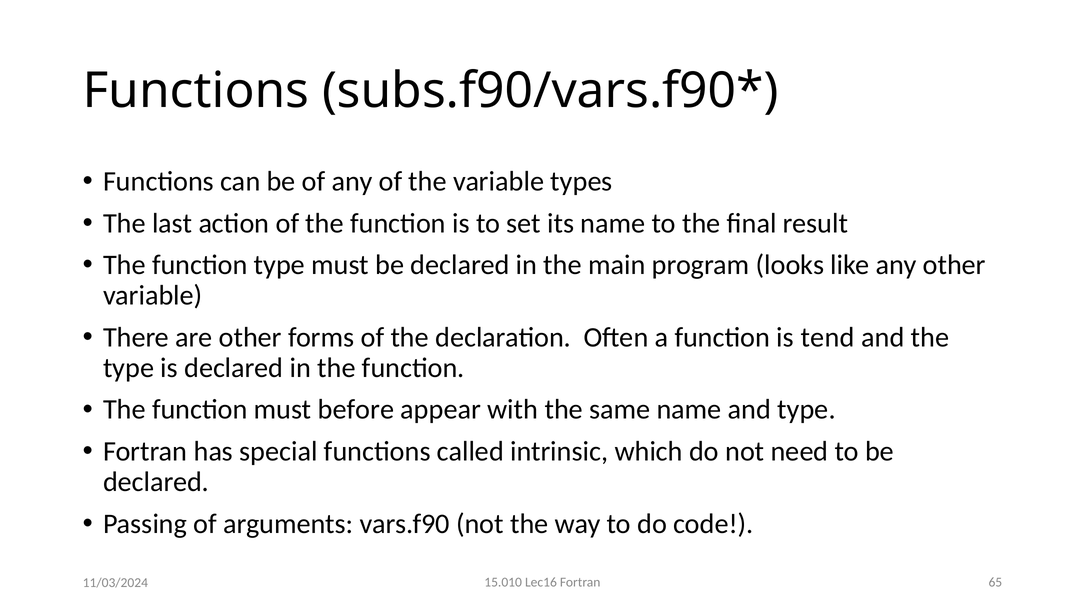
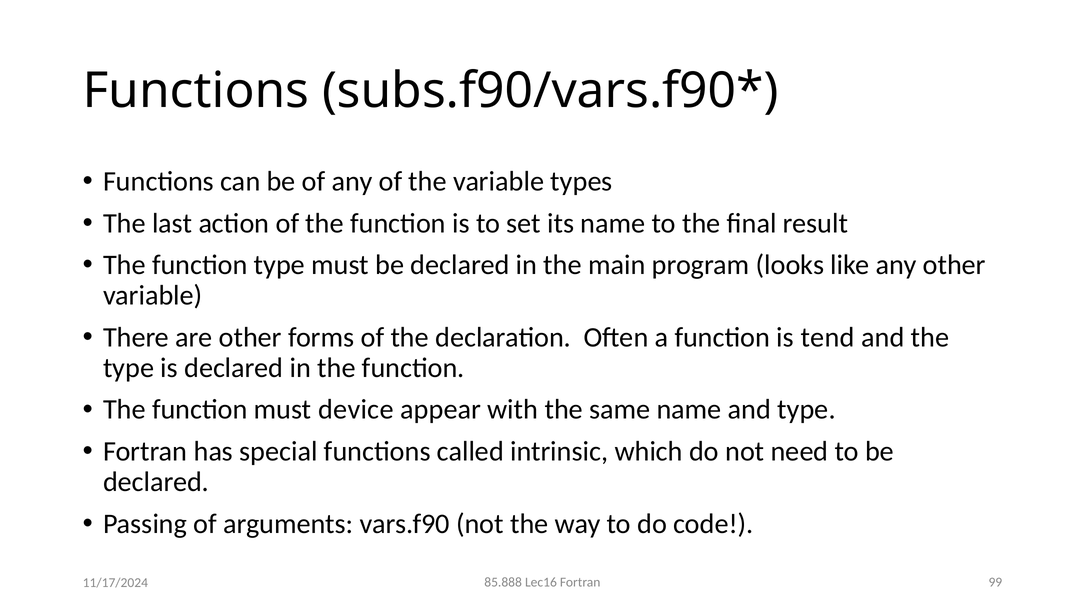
before: before -> device (356, 410)
15.010: 15.010 -> 85.888 (503, 583)
65: 65 -> 99 (995, 583)
11/03/2024: 11/03/2024 -> 11/17/2024 (115, 583)
